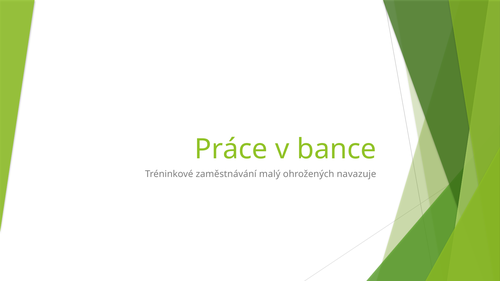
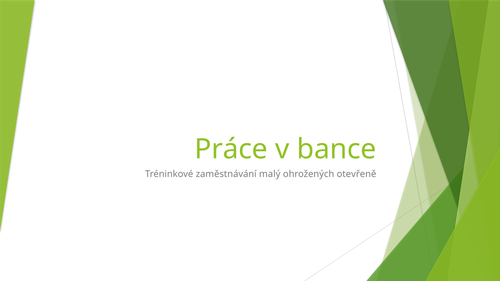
navazuje: navazuje -> otevřeně (357, 174)
